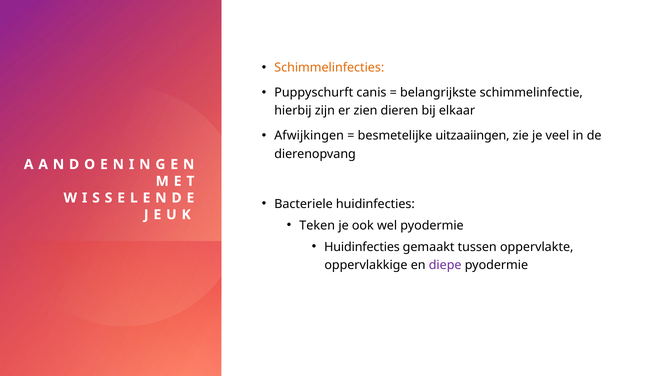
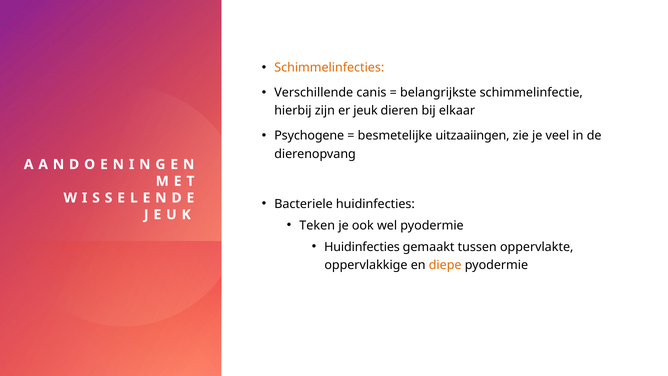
Puppyschurft: Puppyschurft -> Verschillende (314, 93)
zien: zien -> jeuk (366, 111)
Afwijkingen: Afwijkingen -> Psychogene (309, 136)
diepe colour: purple -> orange (445, 265)
